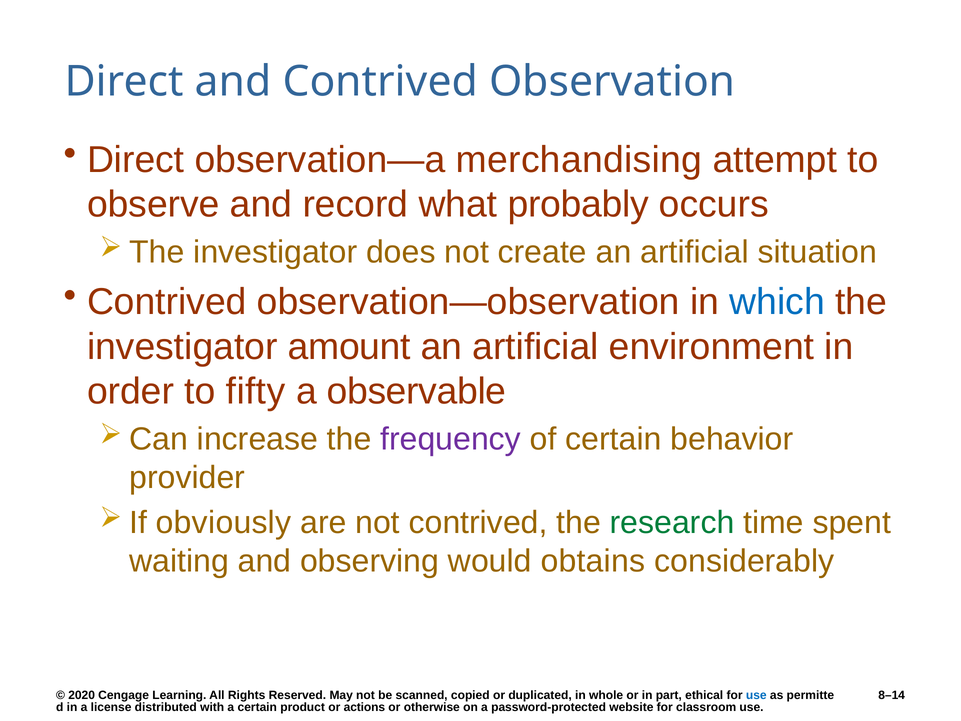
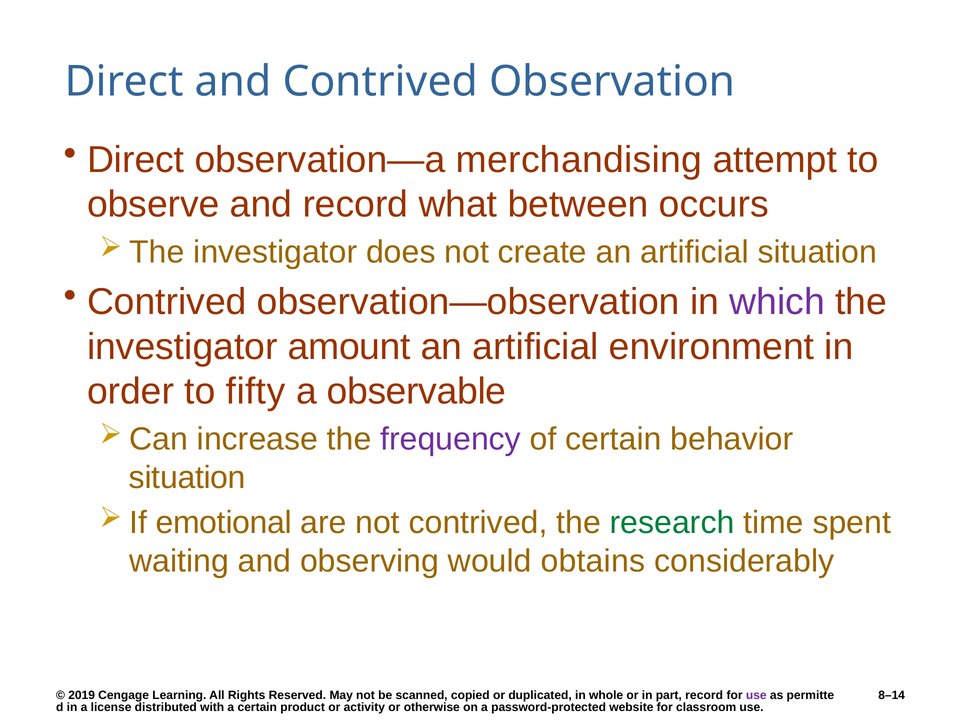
probably: probably -> between (578, 205)
which colour: blue -> purple (777, 302)
provider: provider -> situation (187, 478)
obviously: obviously -> emotional (224, 522)
2020: 2020 -> 2019 (82, 695)
part ethical: ethical -> record (704, 695)
use colour: blue -> purple (756, 695)
actions: actions -> activity (364, 707)
